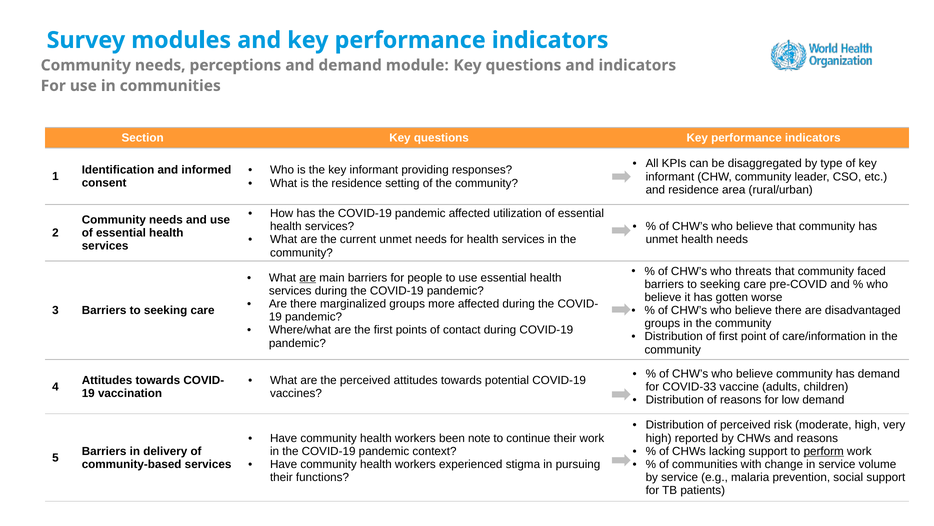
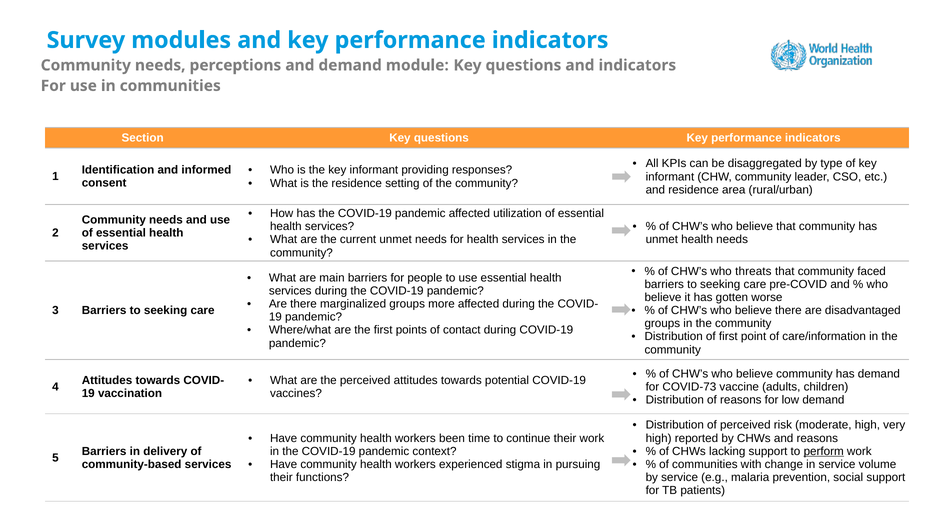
are underline: present -> none (308, 277)
COVID-33: COVID-33 -> COVID-73 (689, 387)
note: note -> time (479, 438)
